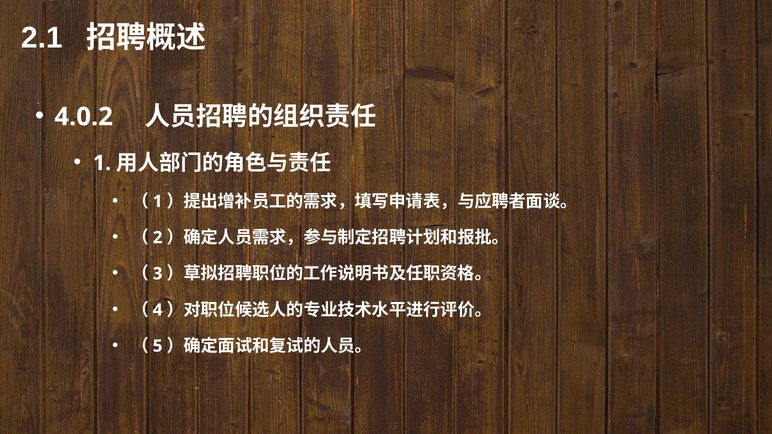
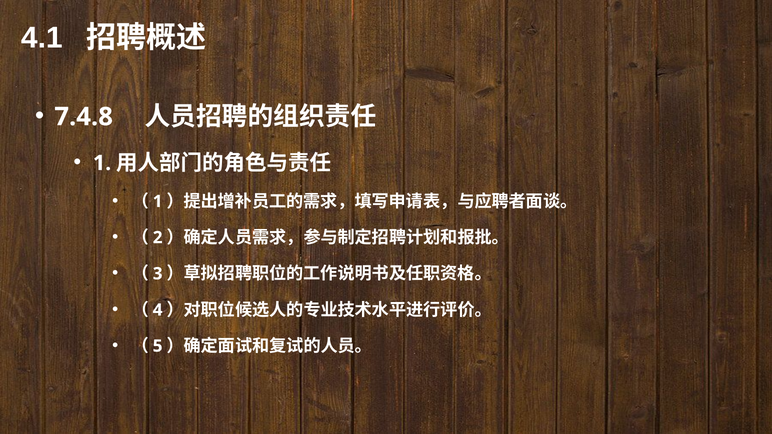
2.1: 2.1 -> 4.1 (42, 38)
4.0.2: 4.0.2 -> 7.4.8 (84, 117)
